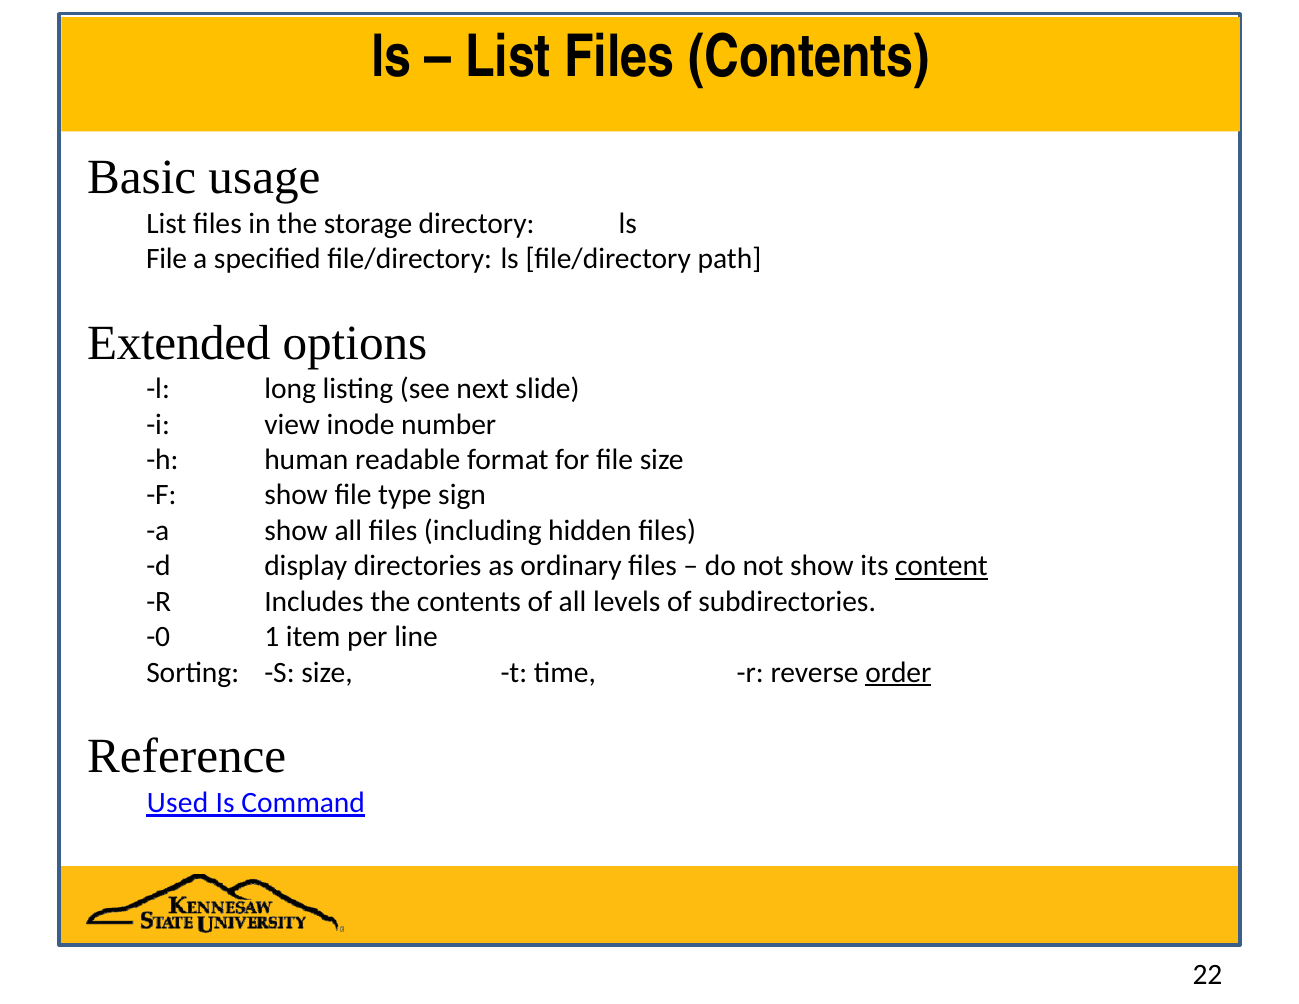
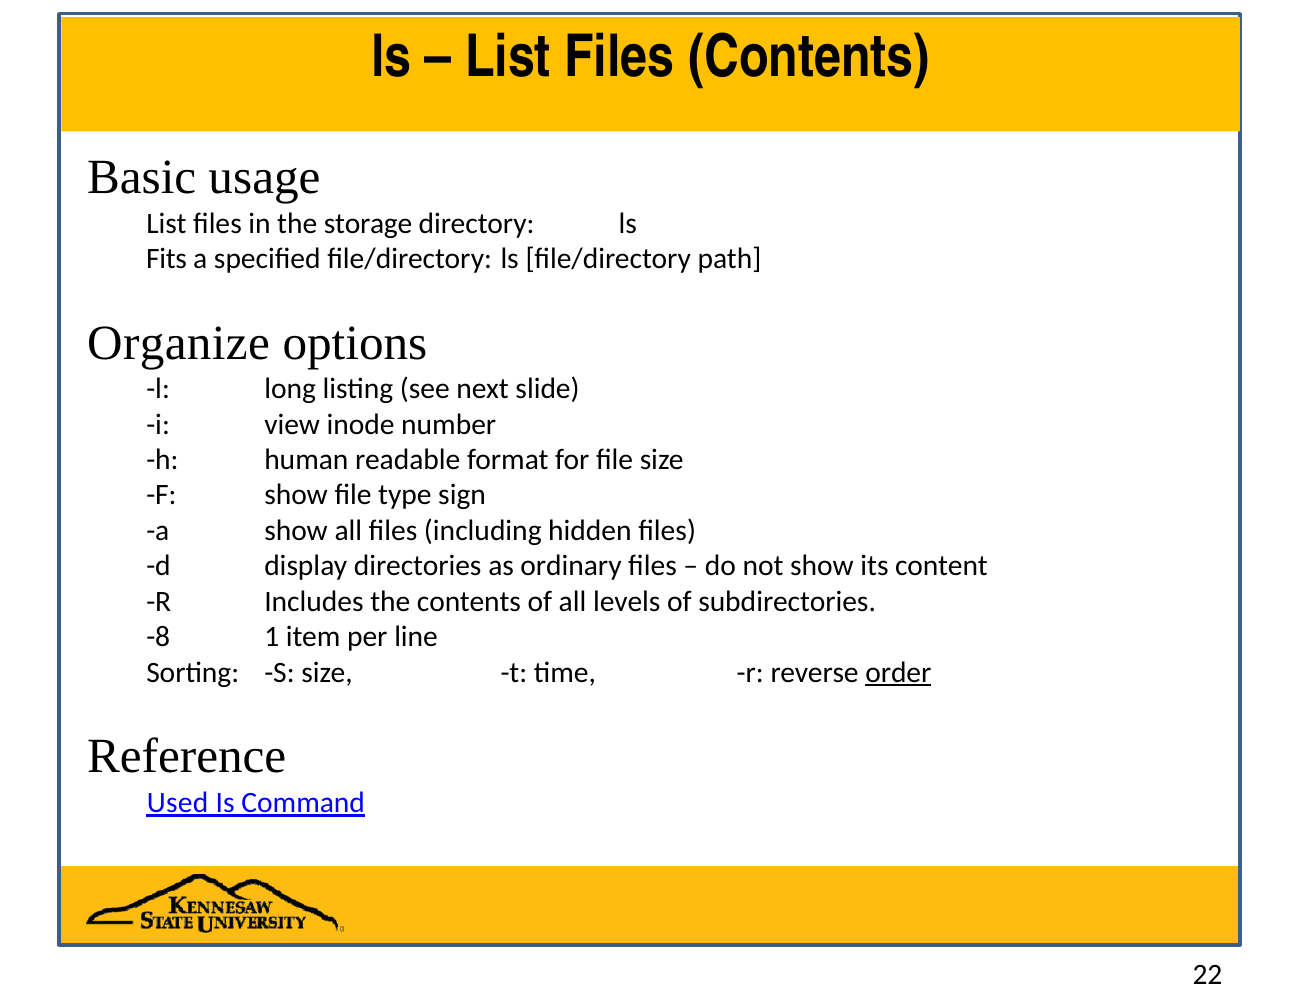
File: File -> Fits (167, 259)
Extended: Extended -> Organize (179, 343)
content underline: present -> none (941, 566)
-0: -0 -> -8 (158, 637)
